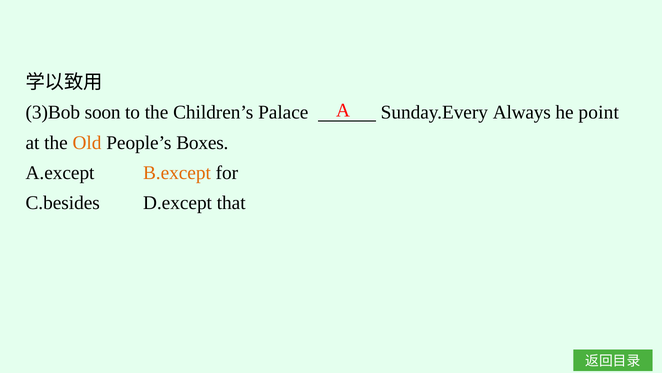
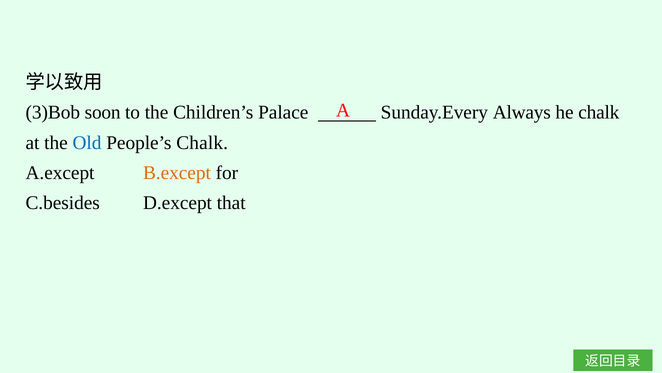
he point: point -> chalk (599, 112)
Old colour: orange -> blue (87, 142)
People’s Boxes: Boxes -> Chalk (202, 142)
